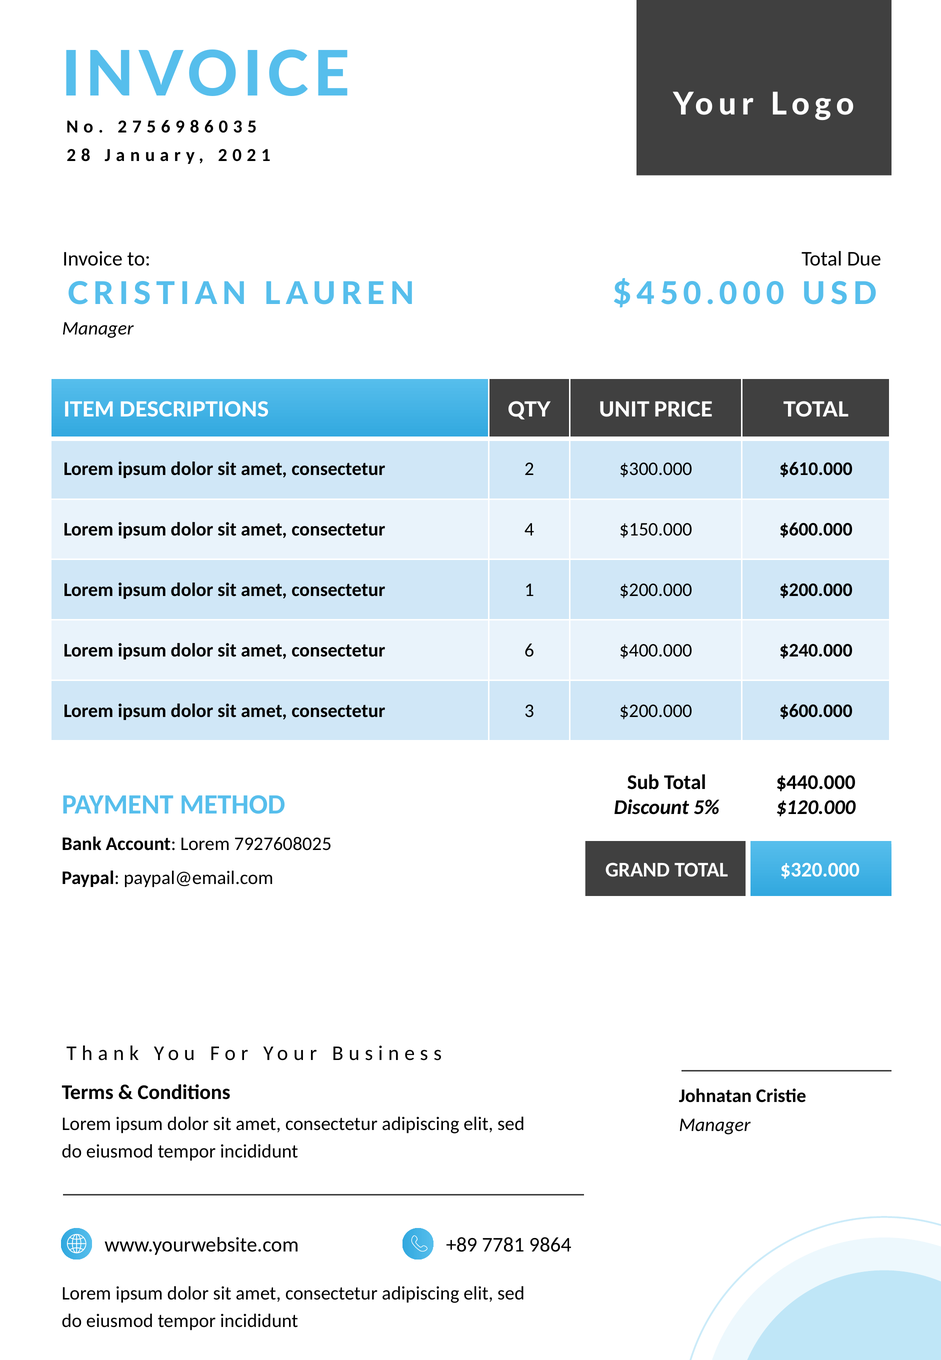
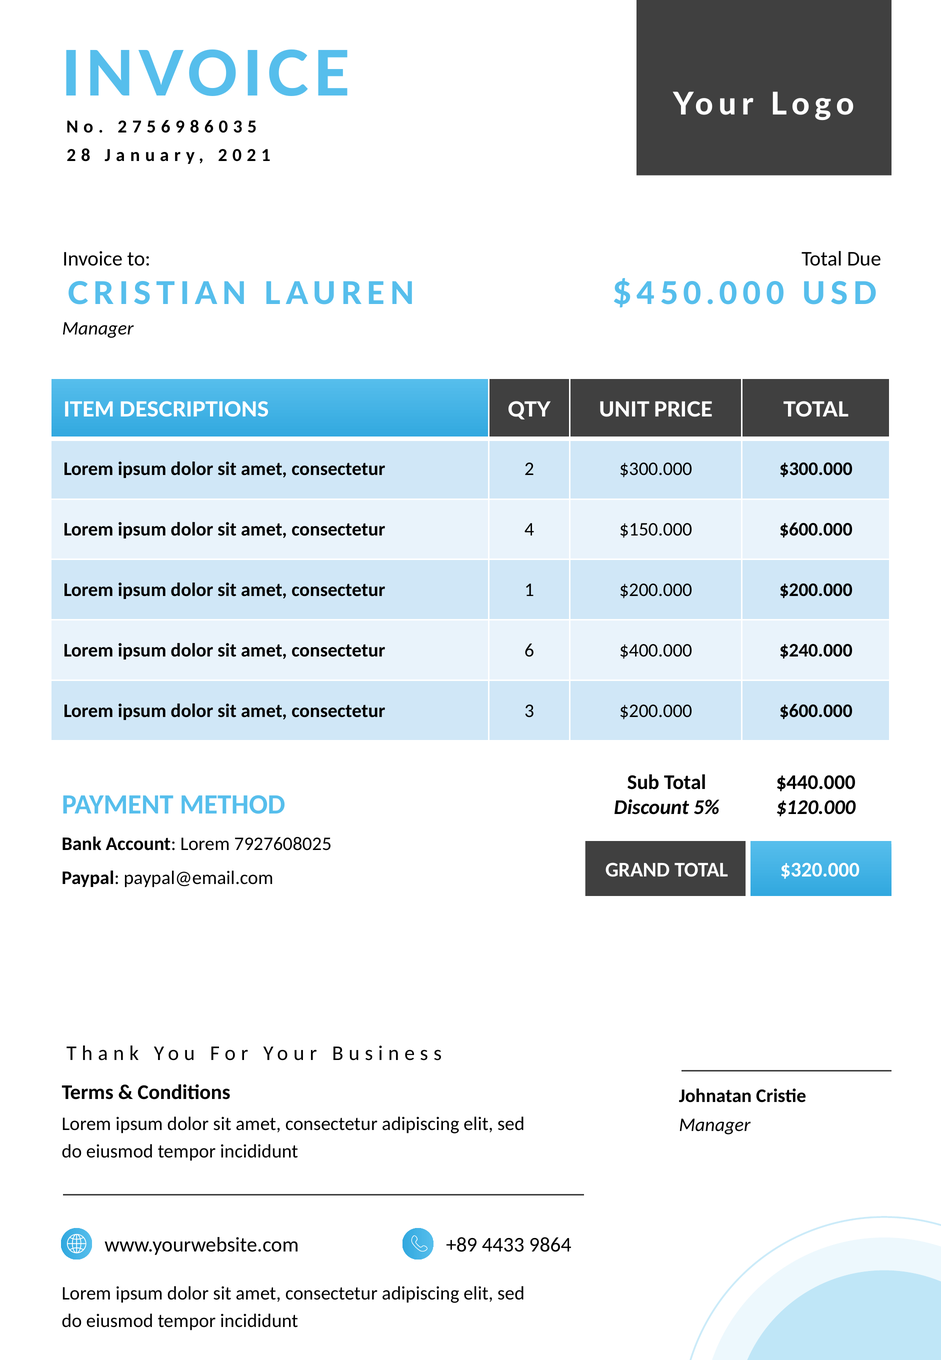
$300.000 $610.000: $610.000 -> $300.000 (816, 469)
7781: 7781 -> 4433 (503, 1244)
